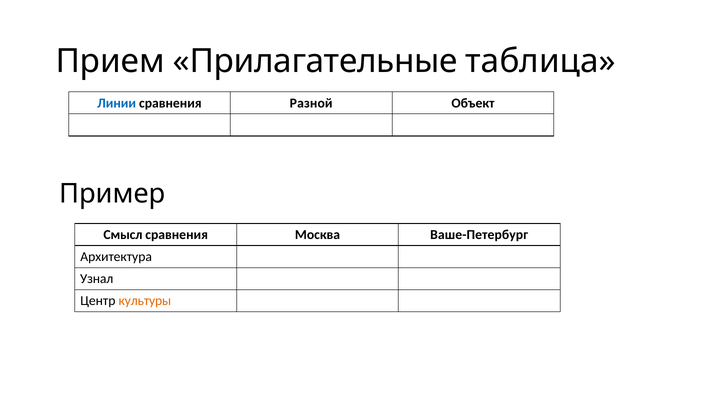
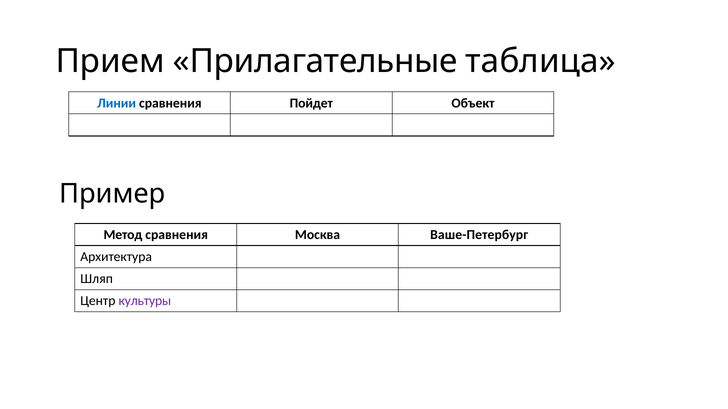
Разной: Разной -> Пойдет (311, 103)
Смысл: Смысл -> Метод (123, 235)
Узнал: Узнал -> Шляп (97, 279)
культуры colour: orange -> purple (145, 301)
